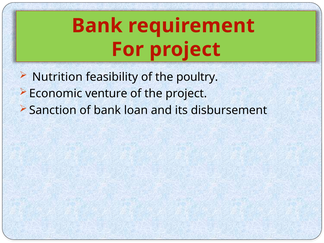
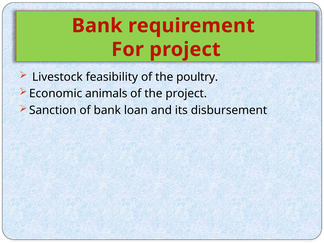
Nutrition: Nutrition -> Livestock (57, 77)
venture: venture -> animals (106, 94)
